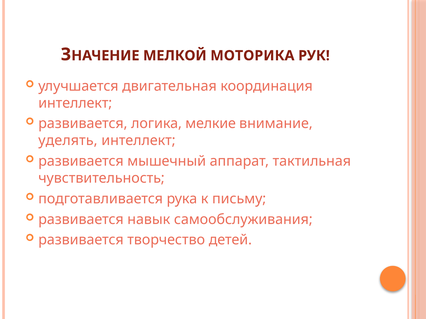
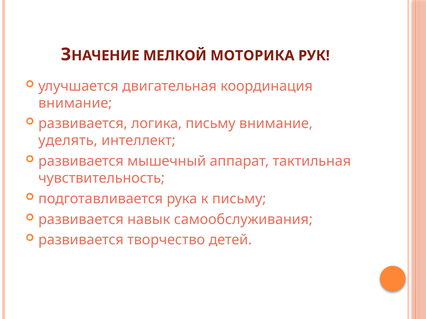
интеллект: интеллект -> внимание (75, 103)
логика мелкие: мелкие -> письму (211, 124)
